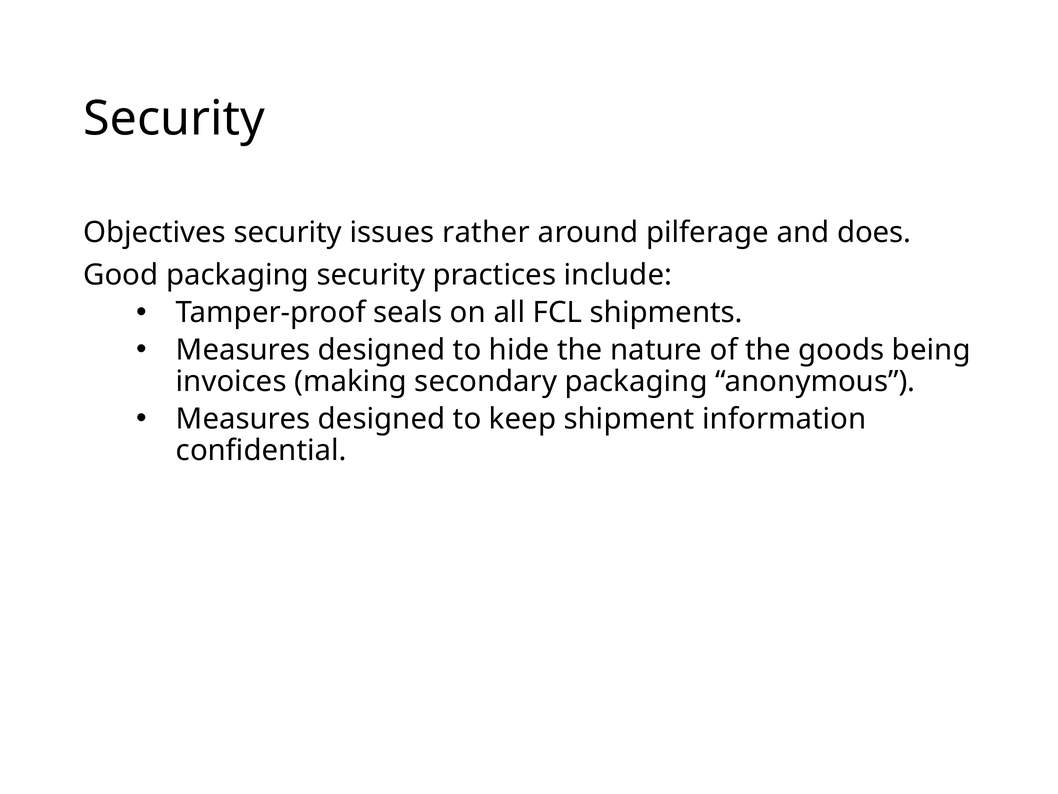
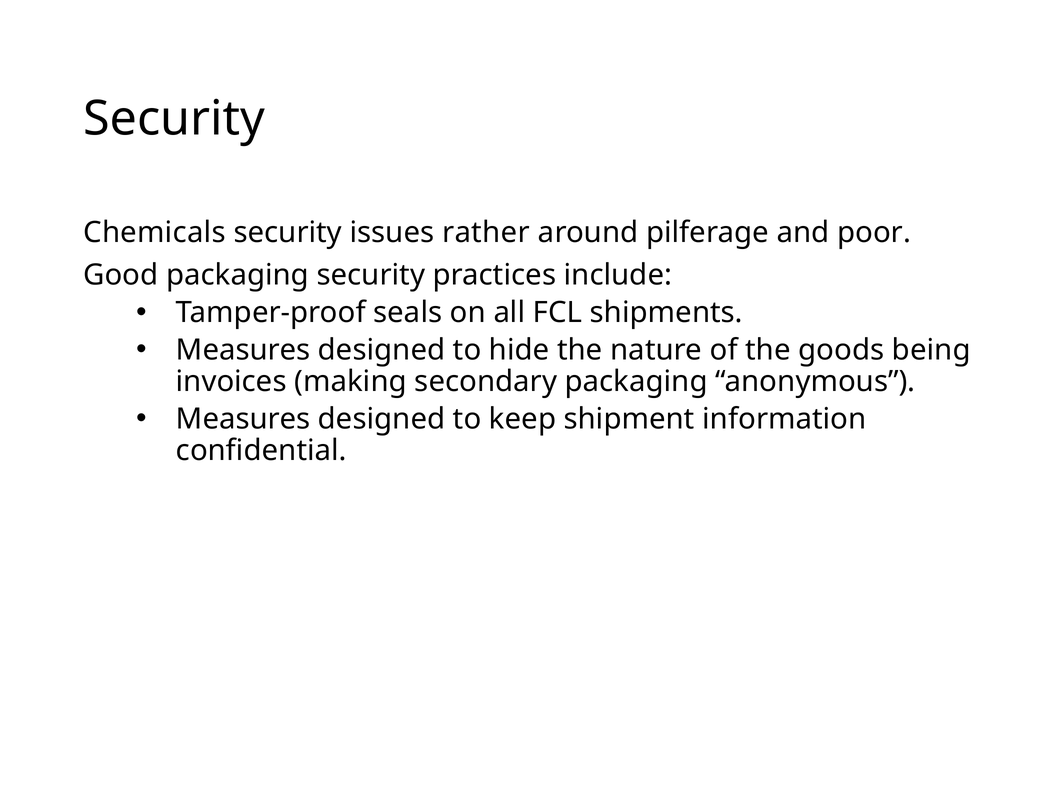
Objectives: Objectives -> Chemicals (154, 232)
does: does -> poor (874, 232)
